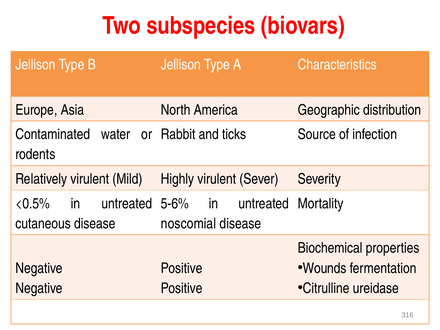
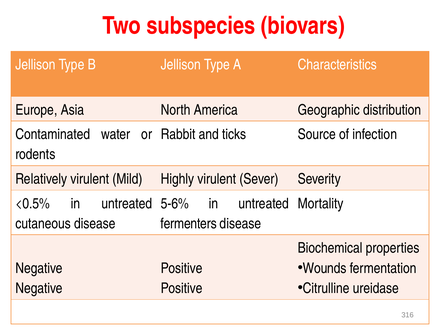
noscomial: noscomial -> fermenters (189, 224)
